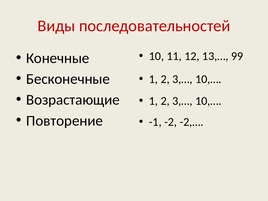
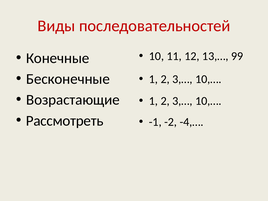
Повторение: Повторение -> Рассмотреть (65, 121)
-2,…: -2,… -> -4,… (192, 122)
